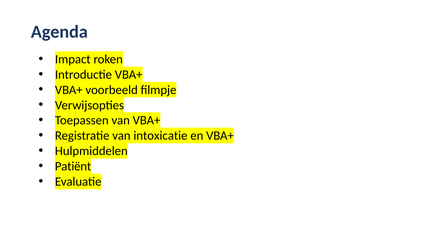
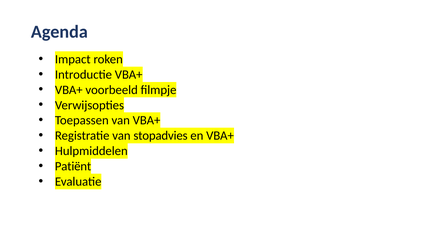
intoxicatie: intoxicatie -> stopadvies (161, 135)
